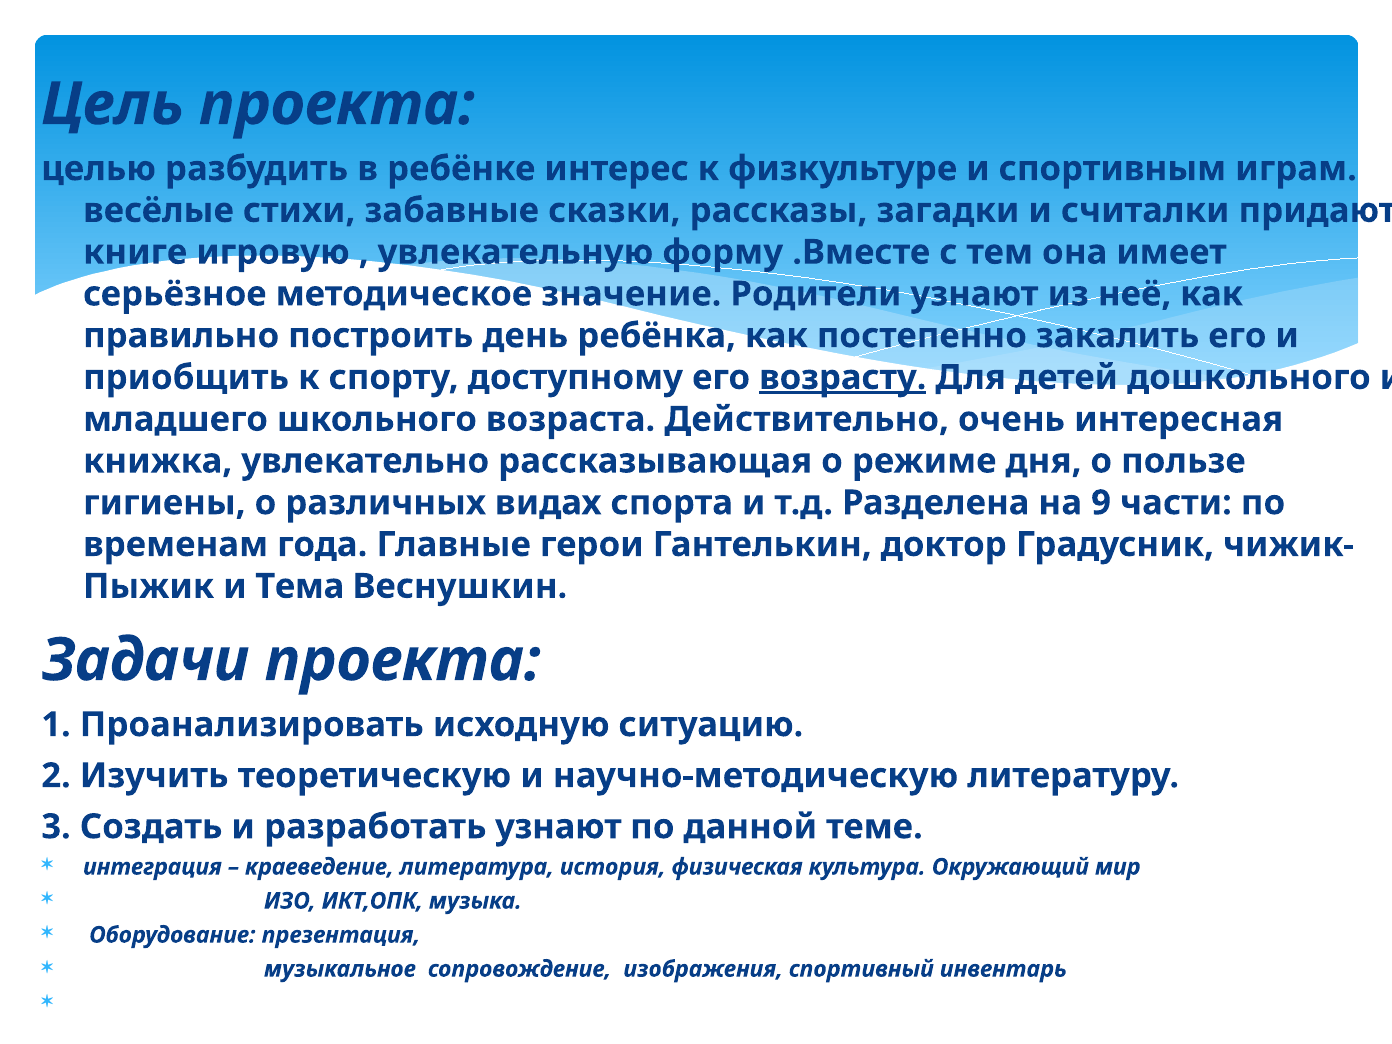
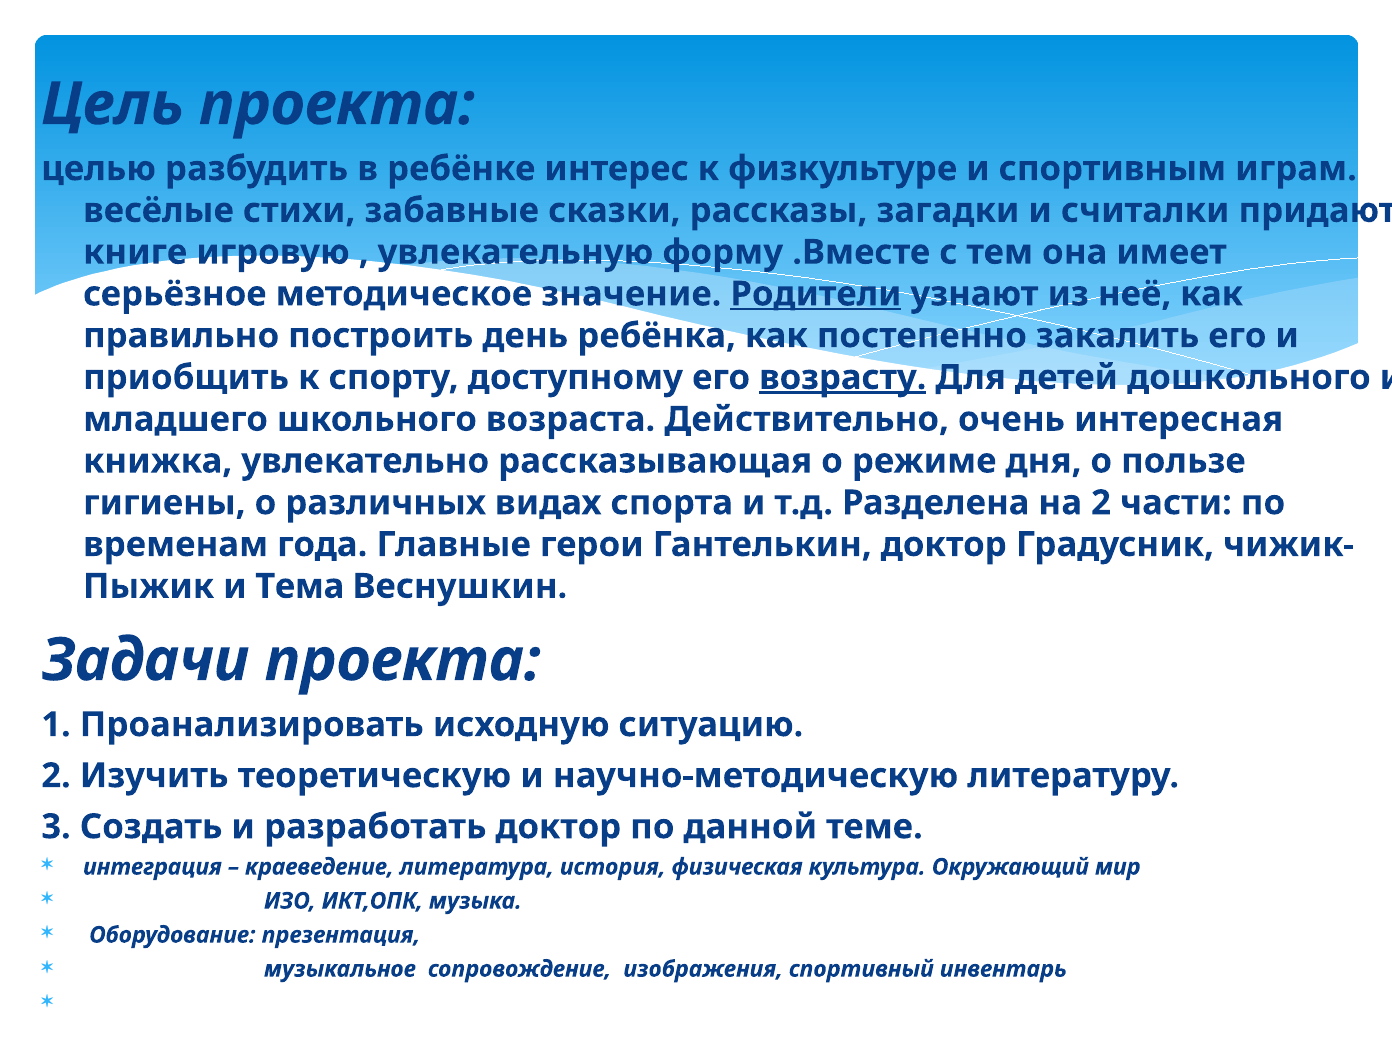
Родители underline: none -> present (816, 294)
на 9: 9 -> 2 (1101, 503)
разработать узнают: узнают -> доктор (558, 827)
